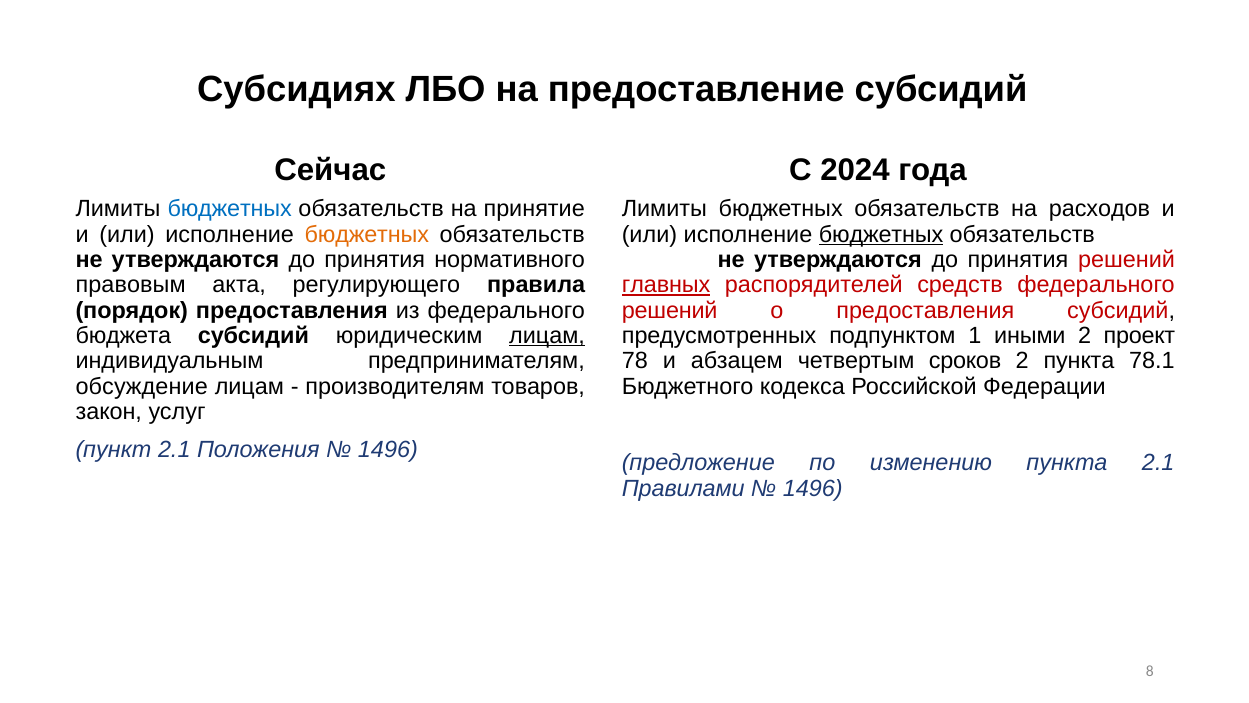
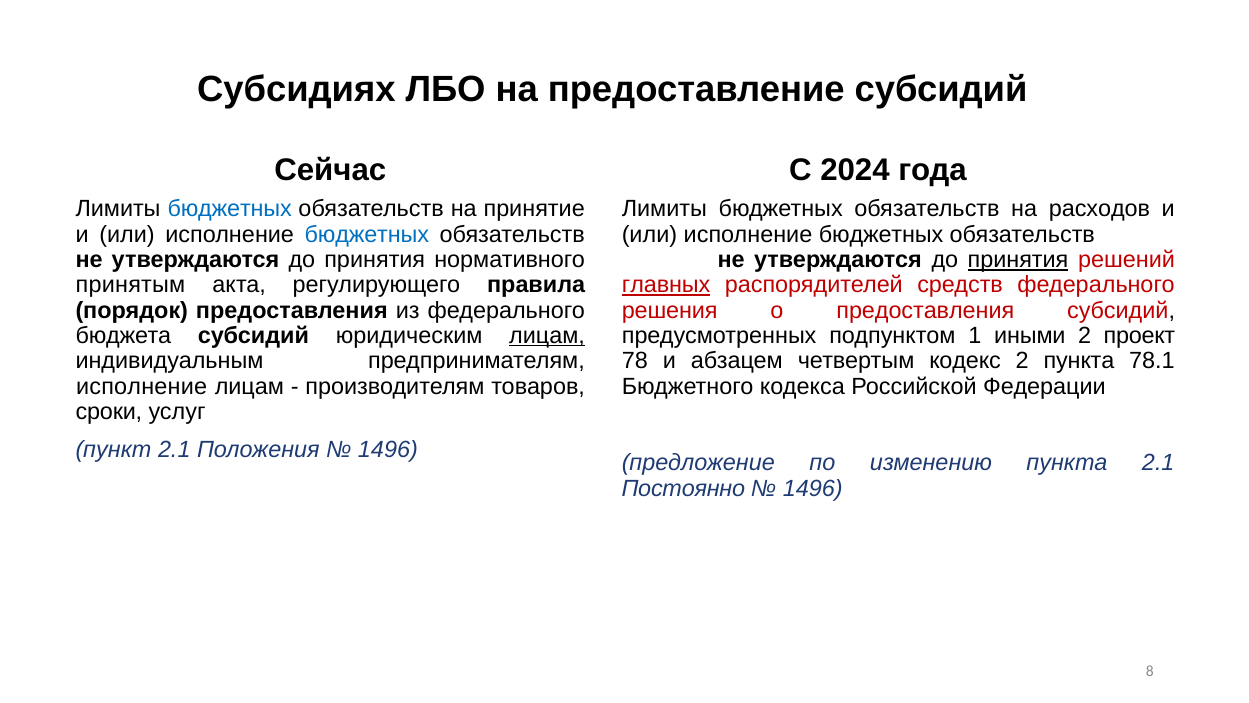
бюджетных colour: orange -> blue (367, 234)
бюджетных underline: present -> none (881, 234)
принятия underline: none -> present (1018, 260)
правовым: правовым -> принятым (131, 285)
решений: решений -> решения (670, 310)
сроков: сроков -> кодекс (965, 361)
обсуждение: обсуждение -> исполнение (142, 386)
закон: закон -> сроки (109, 411)
Правилами: Правилами -> Постоянно (683, 488)
